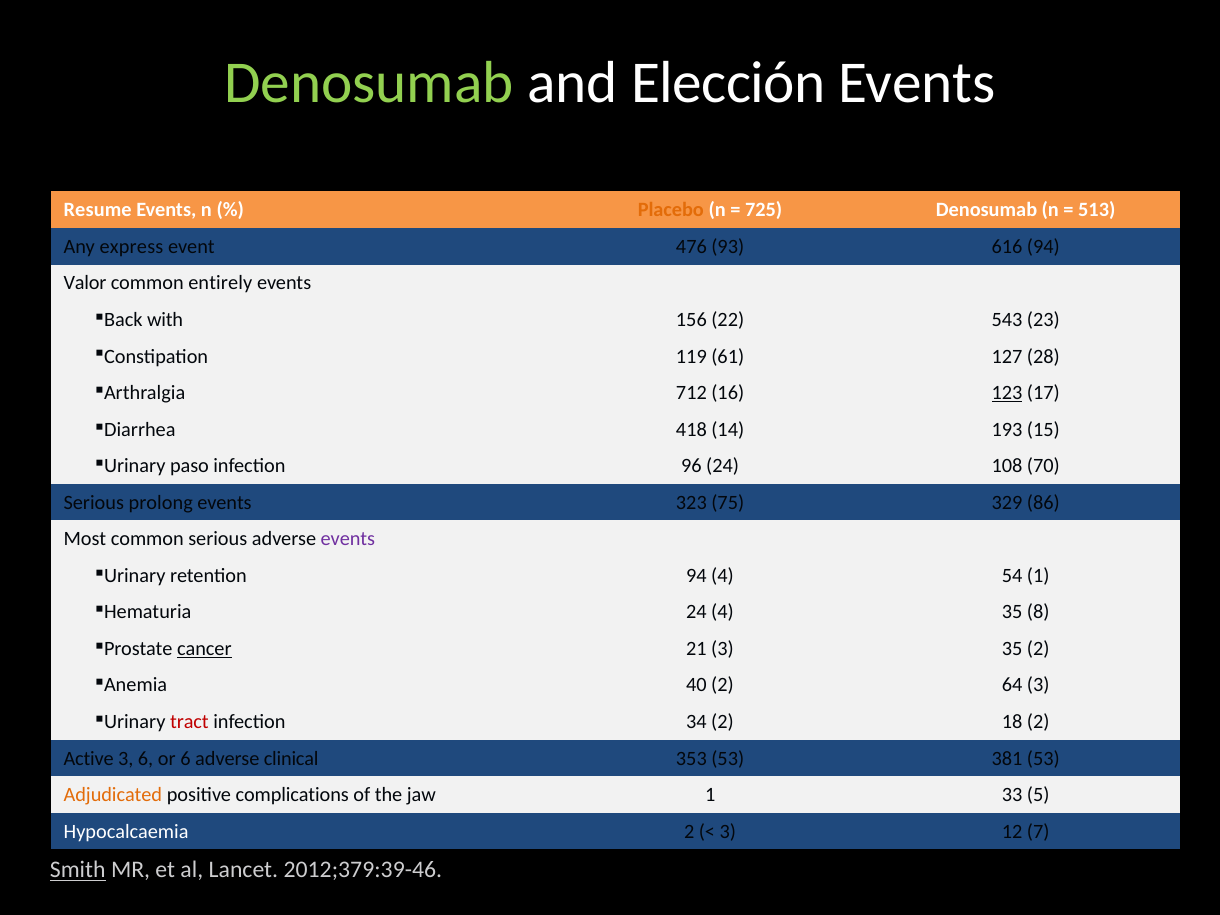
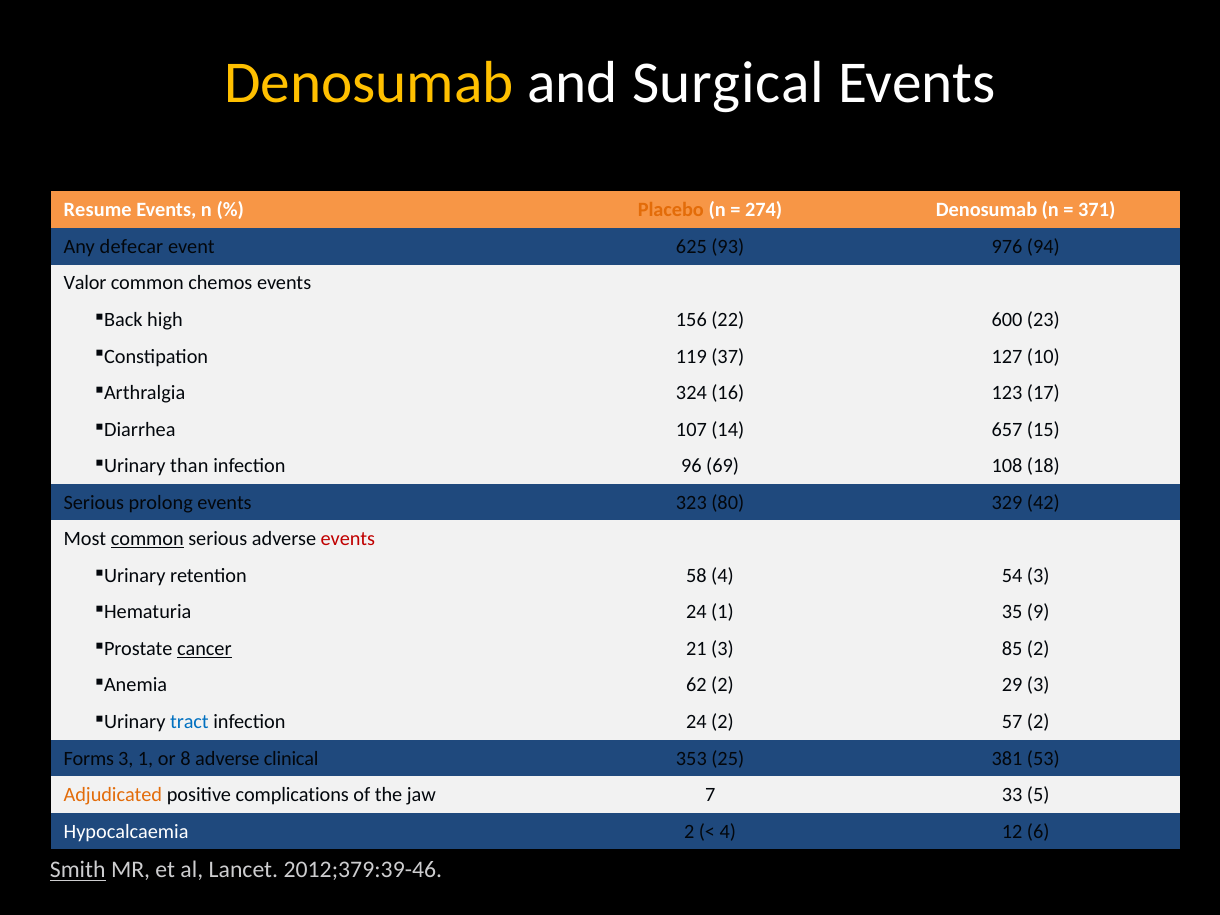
Denosumab colour: light green -> yellow (369, 82)
Elección: Elección -> Surgical (728, 82)
725: 725 -> 274 (764, 210)
513: 513 -> 371 (1097, 210)
express: express -> defecar (131, 247)
476: 476 -> 625 (691, 247)
616: 616 -> 976 (1007, 247)
entirely: entirely -> chemos (220, 283)
with: with -> high (165, 320)
543: 543 -> 600 (1007, 320)
61: 61 -> 37 (728, 356)
28: 28 -> 10 (1043, 356)
712: 712 -> 324 (691, 393)
123 underline: present -> none (1007, 393)
418: 418 -> 107 (691, 429)
193: 193 -> 657 (1007, 429)
paso: paso -> than (189, 466)
96 24: 24 -> 69 (723, 466)
70: 70 -> 18 (1043, 466)
75: 75 -> 80 (728, 503)
86: 86 -> 42 (1043, 503)
common underline: none -> present (147, 539)
events colour: purple -> red (348, 539)
retention 94: 94 -> 58 (696, 576)
54 1: 1 -> 3 (1038, 576)
24 4: 4 -> 1 (723, 612)
8: 8 -> 9 (1038, 612)
3 35: 35 -> 85 (1012, 649)
40: 40 -> 62 (696, 685)
64: 64 -> 29 (1012, 685)
tract colour: red -> blue (189, 722)
infection 34: 34 -> 24 (696, 722)
18: 18 -> 57 (1012, 722)
Active: Active -> Forms (89, 758)
3 6: 6 -> 1 (146, 758)
or 6: 6 -> 8 (185, 758)
353 53: 53 -> 25 (728, 758)
jaw 1: 1 -> 7 (710, 795)
3: 3 -> 4 (728, 831)
7: 7 -> 6 (1038, 831)
